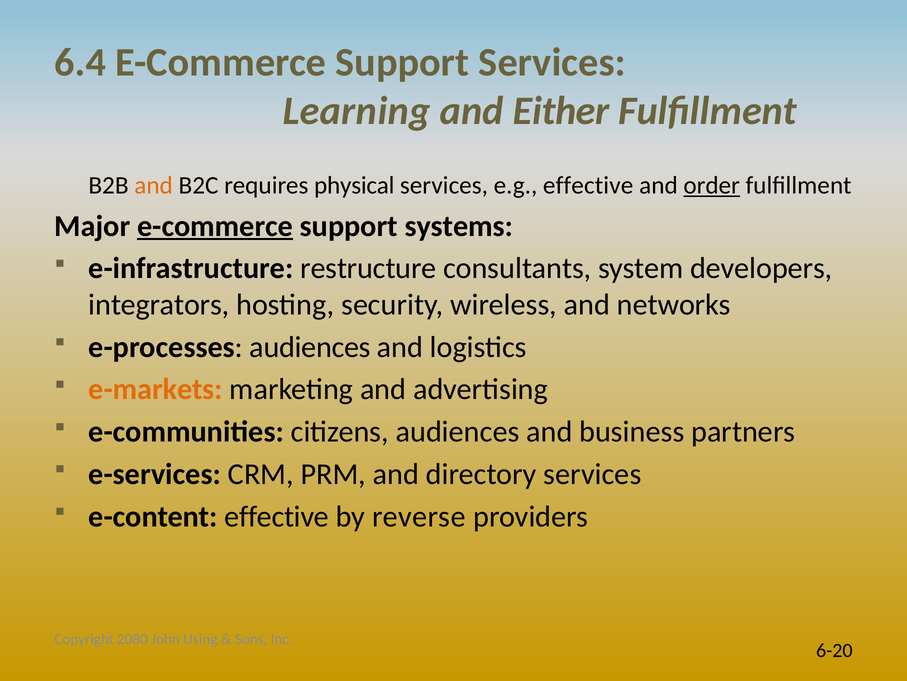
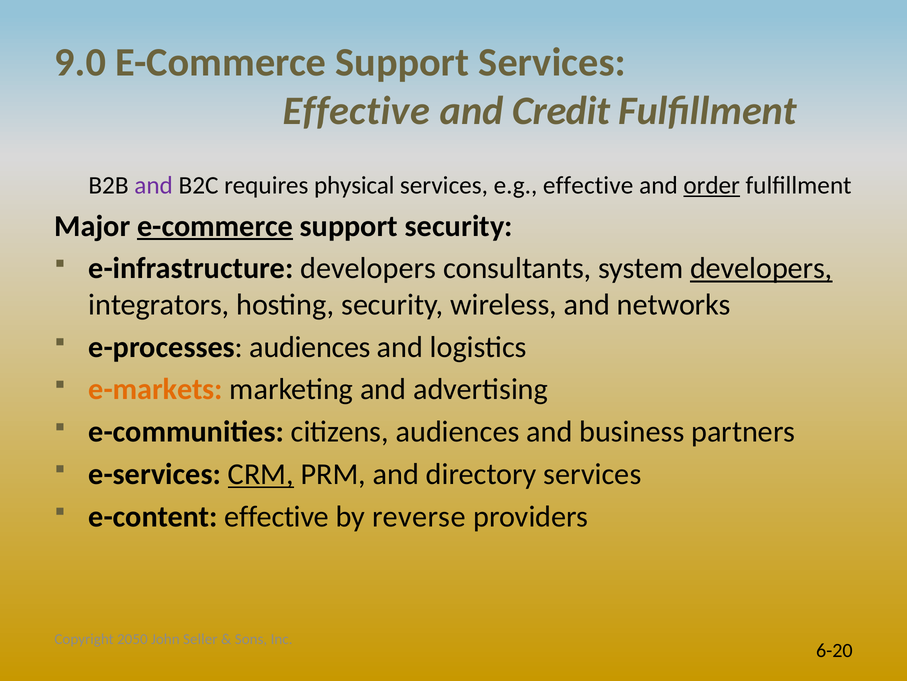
6.4: 6.4 -> 9.0 (80, 63)
Learning: Learning -> Effective (356, 111)
Either: Either -> Credit (561, 111)
and colour: orange -> purple (154, 185)
support systems: systems -> security (459, 226)
e-infrastructure restructure: restructure -> developers (368, 268)
developers underline: none -> present (761, 268)
CRM underline: none -> present (261, 474)
2080: 2080 -> 2050 (132, 639)
Using: Using -> Seller (200, 639)
